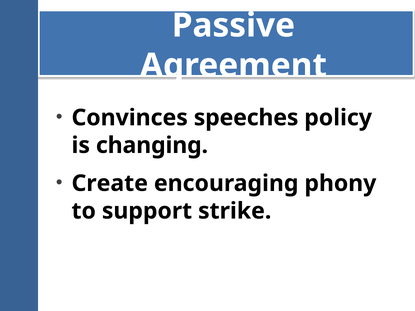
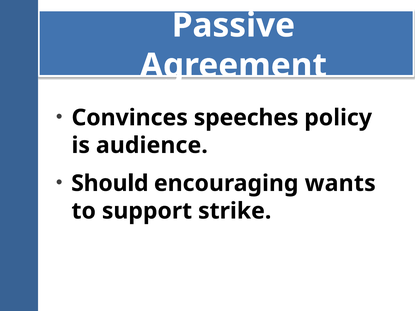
changing: changing -> audience (152, 145)
Create: Create -> Should (110, 183)
phony: phony -> wants (340, 183)
